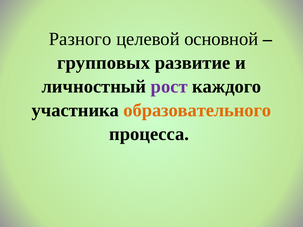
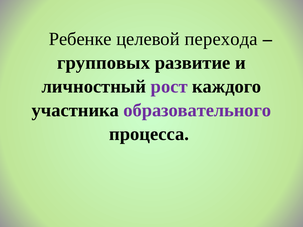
Разного: Разного -> Ребенке (80, 39)
основной: основной -> перехода (221, 39)
образовательного colour: orange -> purple (197, 110)
